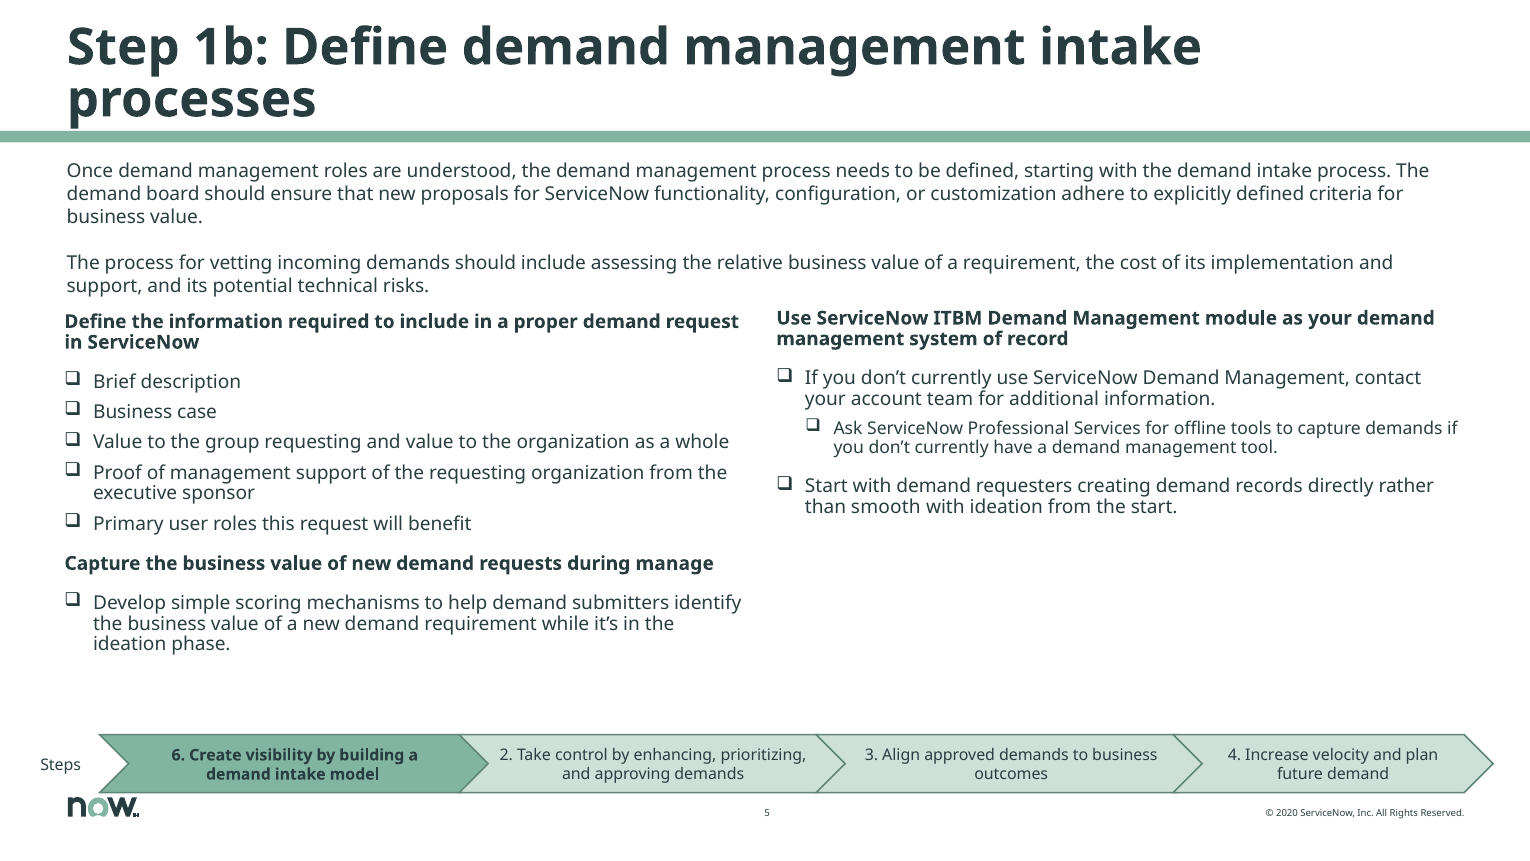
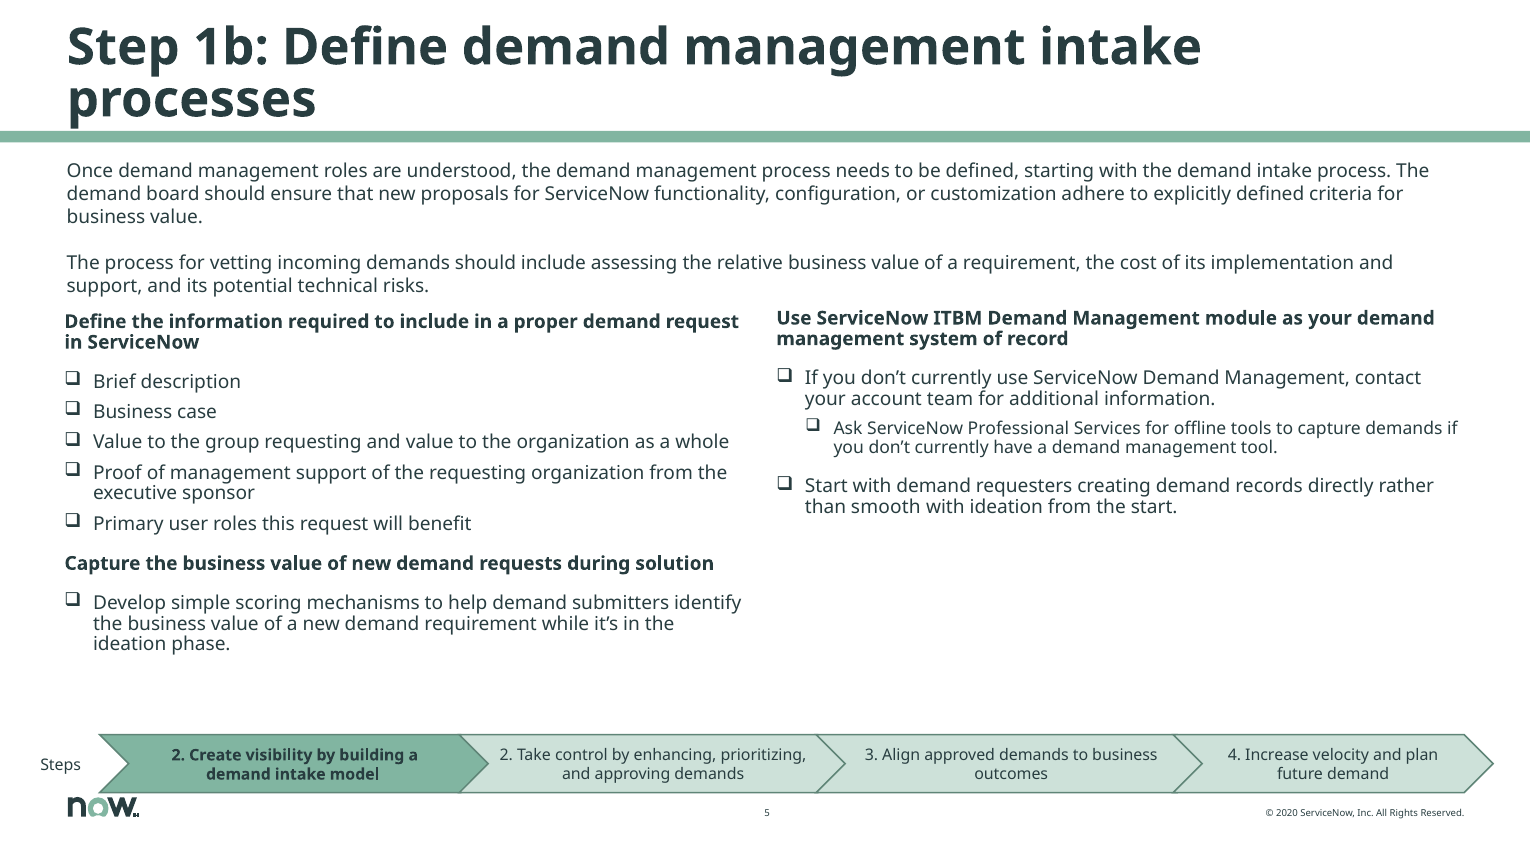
manage: manage -> solution (675, 563)
Steps 6: 6 -> 2 (178, 755)
